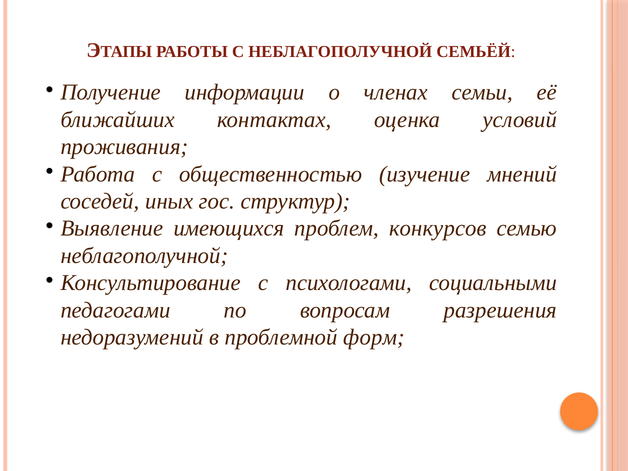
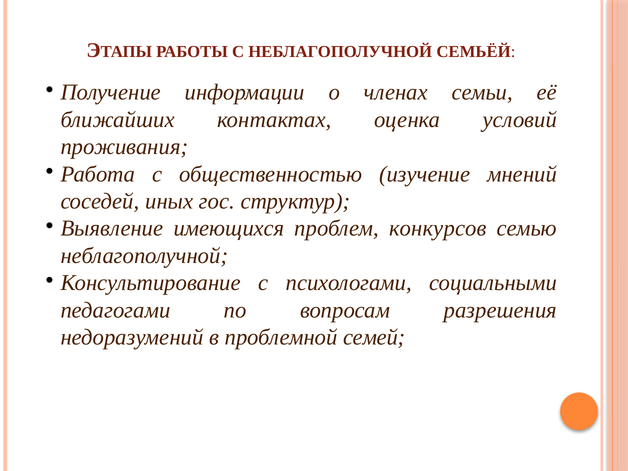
форм: форм -> семей (374, 337)
